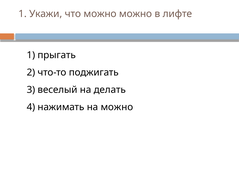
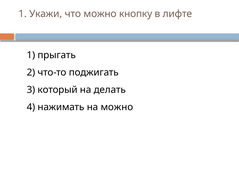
можно можно: можно -> кнопку (136, 14)
веселый: веселый -> который (58, 90)
